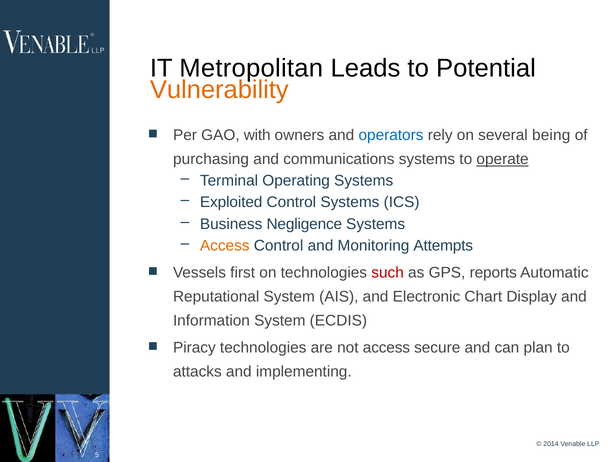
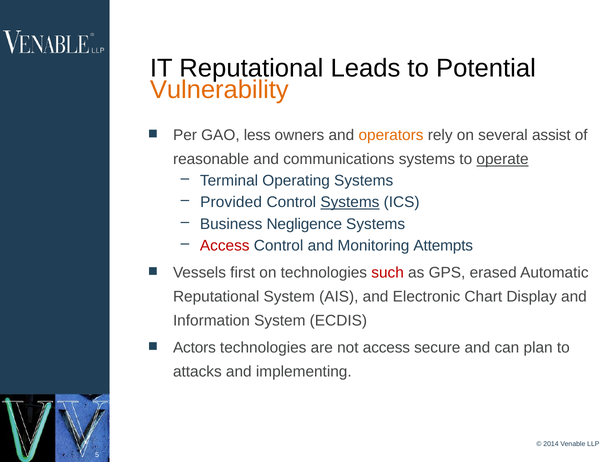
IT Metropolitan: Metropolitan -> Reputational (251, 68)
with: with -> less (257, 135)
operators colour: blue -> orange (391, 135)
being: being -> assist (551, 135)
purchasing: purchasing -> reasonable (211, 159)
Exploited: Exploited -> Provided (231, 202)
Systems underline: none -> present (350, 202)
Access colour: orange -> red (225, 246)
reports: reports -> erased (493, 273)
Piracy: Piracy -> Actors (194, 348)
